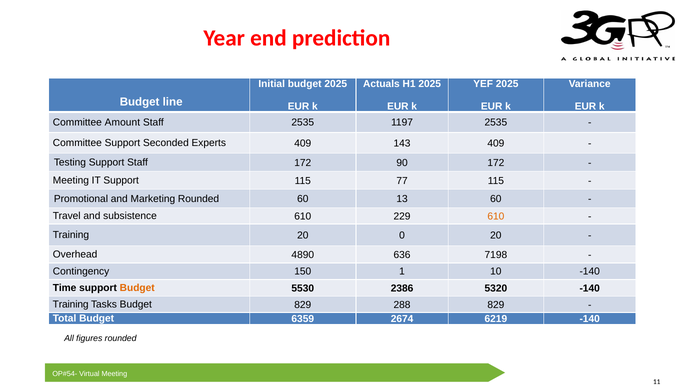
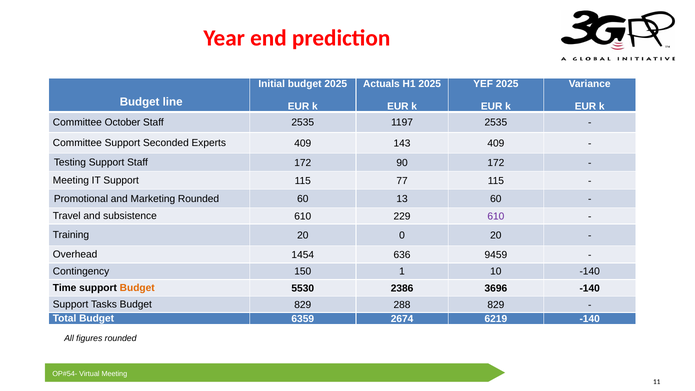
Amount: Amount -> October (123, 122)
610 colour: orange -> purple (496, 216)
4890: 4890 -> 1454 (303, 255)
7198: 7198 -> 9459 (496, 255)
5320: 5320 -> 3696 (496, 288)
Training: Training -> Support (71, 305)
